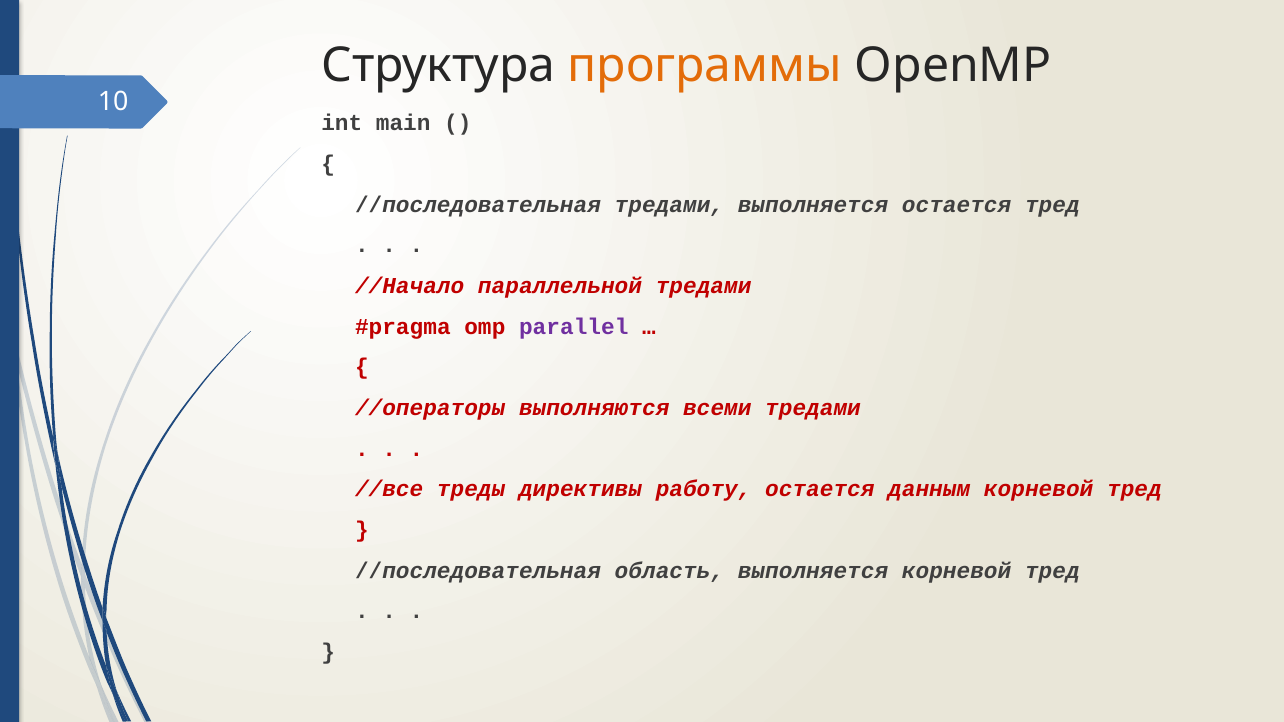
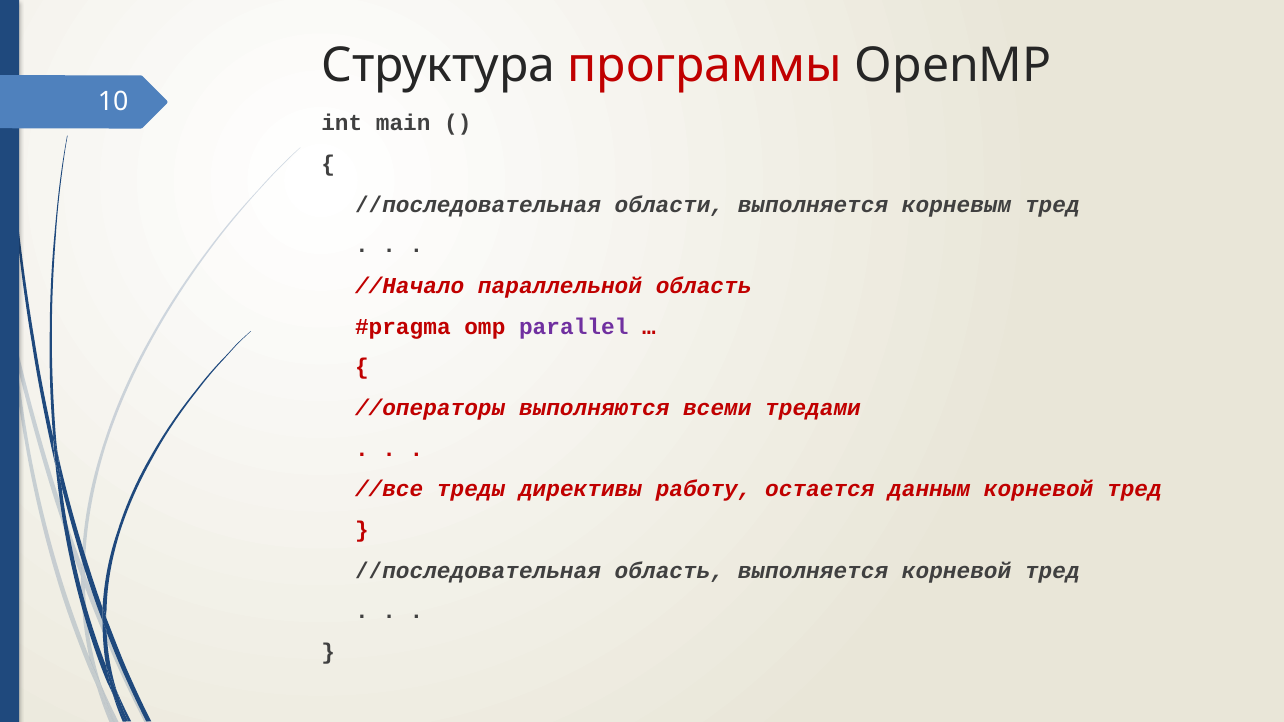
программы colour: orange -> red (705, 66)
//последовательная тредами: тредами -> области (669, 205)
выполняется остается: остается -> корневым (957, 205)
параллельной тредами: тредами -> область (704, 286)
